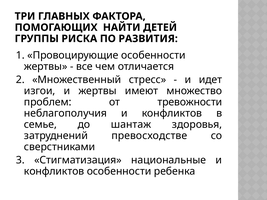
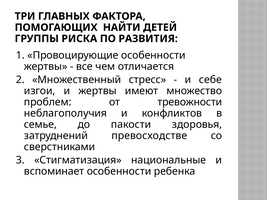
идет: идет -> себе (210, 80)
шантаж: шантаж -> пакости (131, 125)
конфликтов: конфликтов -> вспоминает (54, 171)
